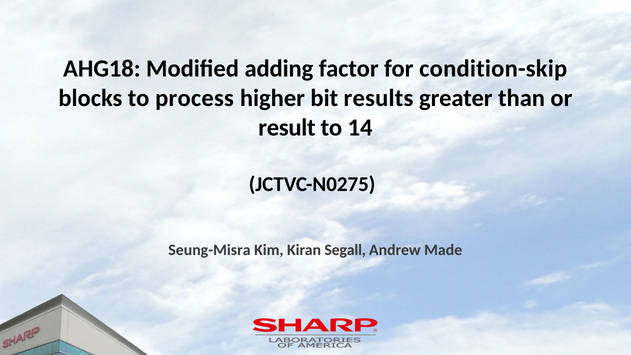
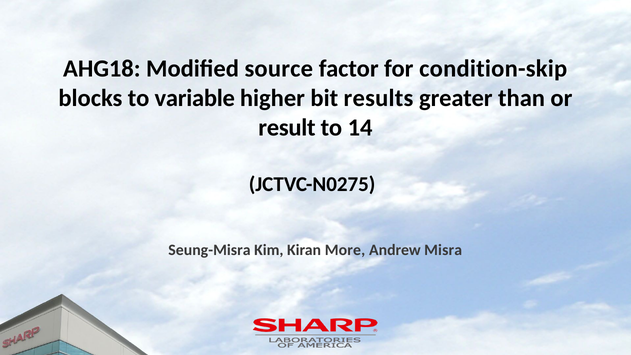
adding: adding -> source (279, 69)
process: process -> variable (195, 98)
Segall: Segall -> More (345, 250)
Made: Made -> Misra (443, 250)
